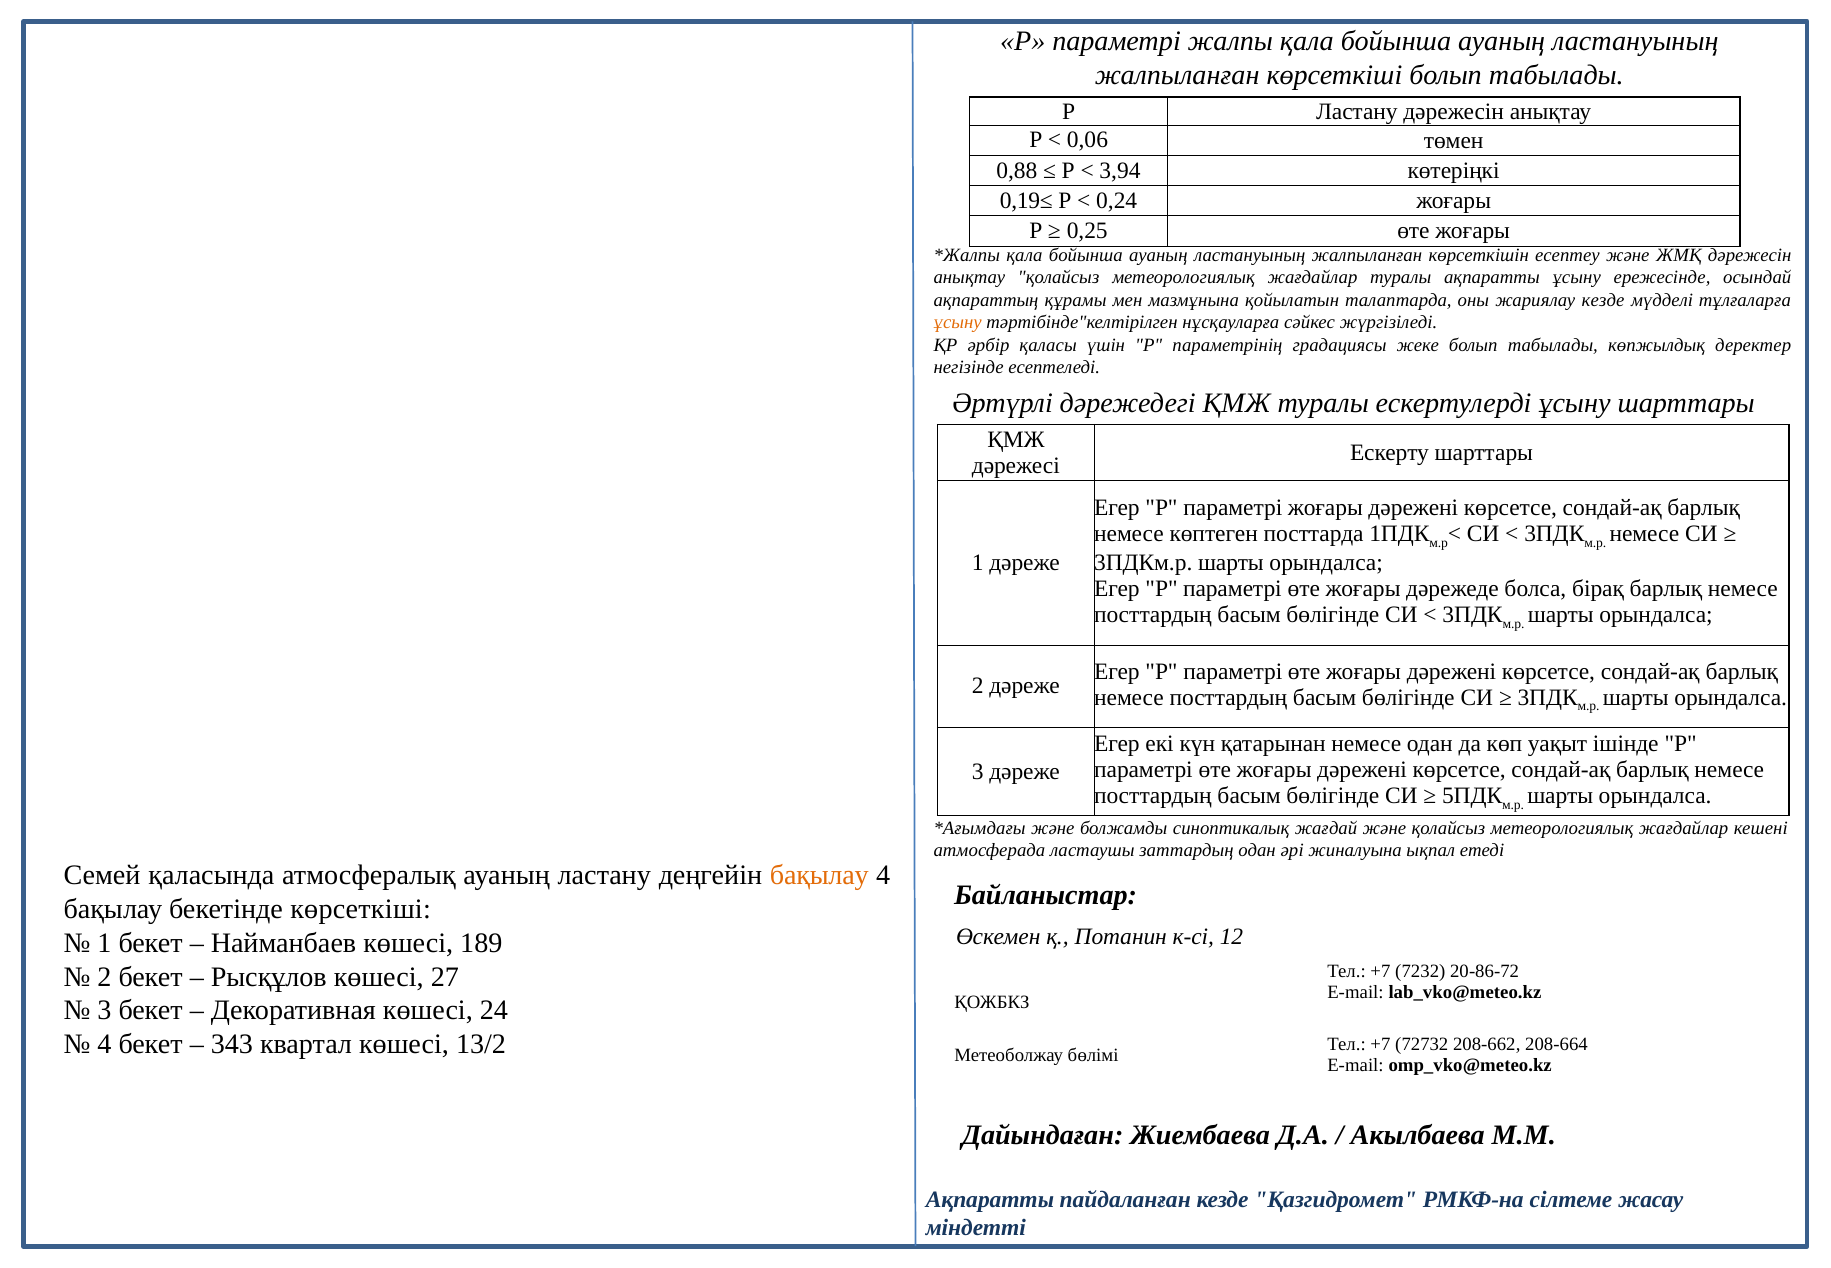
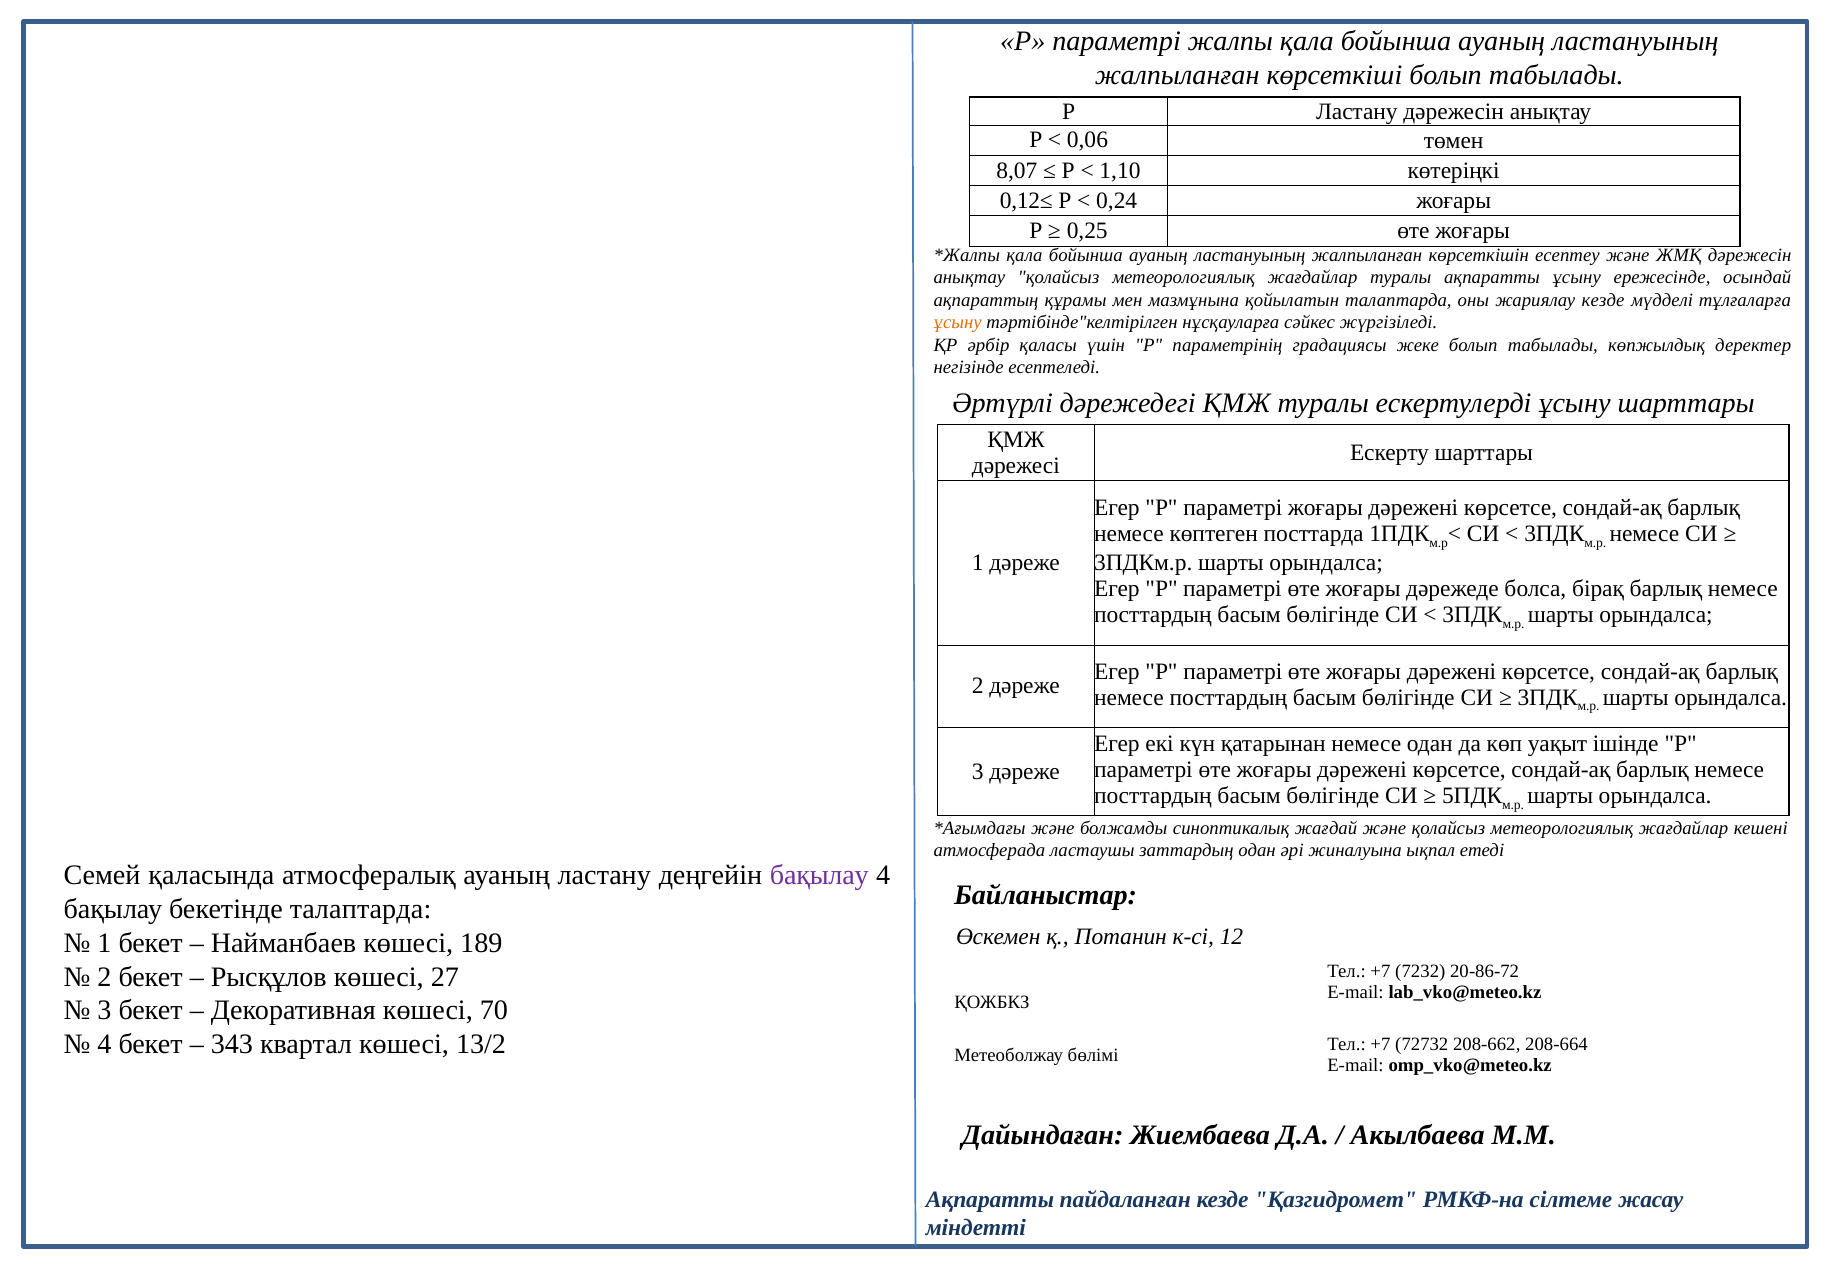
0,88: 0,88 -> 8,07 (1017, 170)
3,94: 3,94 -> 1,10 (1120, 170)
0,19≤: 0,19≤ -> 0,12≤ (1026, 201)
бақылау colour: orange -> purple (819, 875)
бекетінде көрсеткіші: көрсеткіші -> талаптарда (361, 909)
24: 24 -> 70 (494, 1010)
